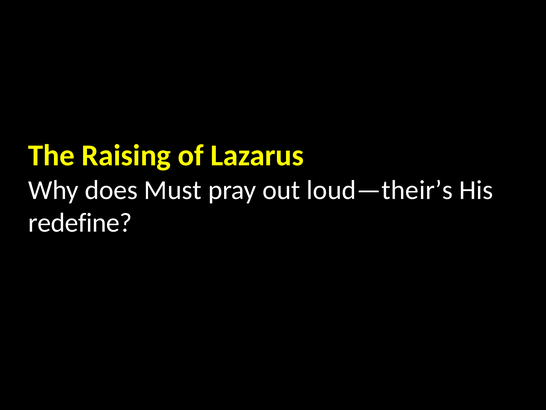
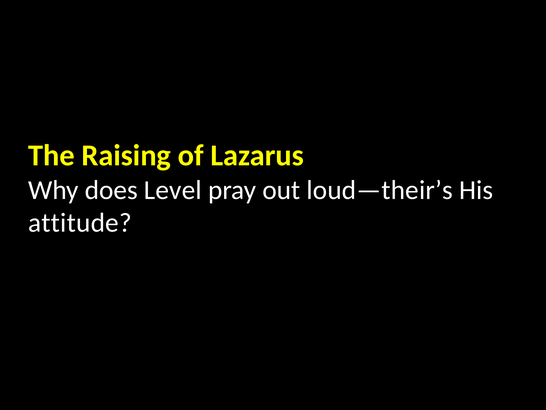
Must: Must -> Level (173, 190)
redefine: redefine -> attitude (80, 223)
